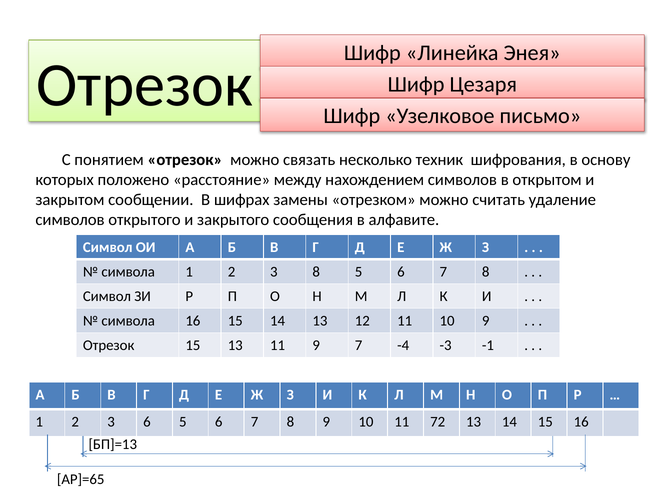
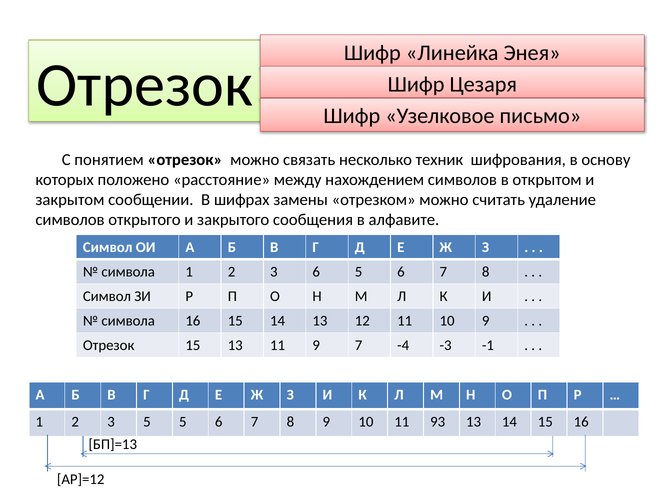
3 8: 8 -> 6 (316, 272)
3 6: 6 -> 5 (147, 422)
72: 72 -> 93 (438, 422)
АР]=65: АР]=65 -> АР]=12 (81, 479)
